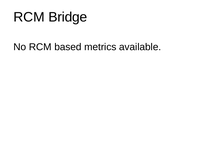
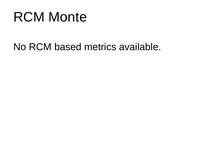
Bridge: Bridge -> Monte (68, 17)
